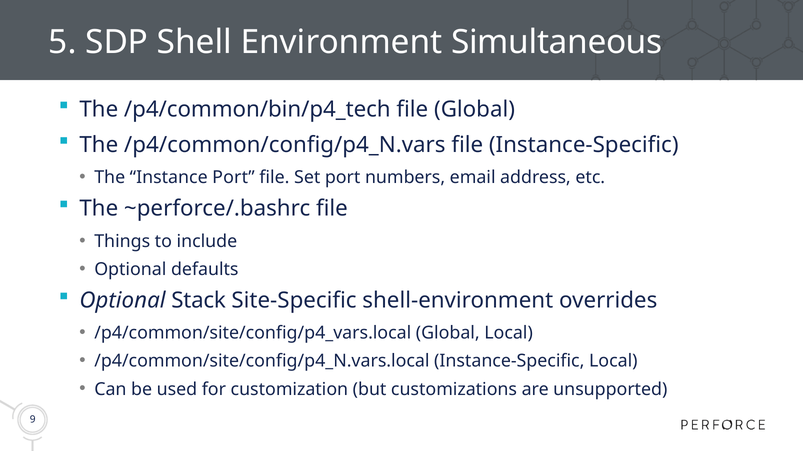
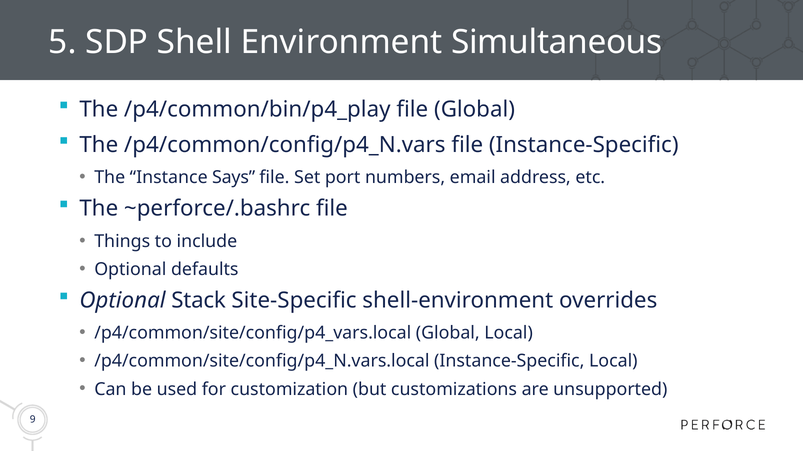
/p4/common/bin/p4_tech: /p4/common/bin/p4_tech -> /p4/common/bin/p4_play (257, 109)
Instance Port: Port -> Says (234, 178)
